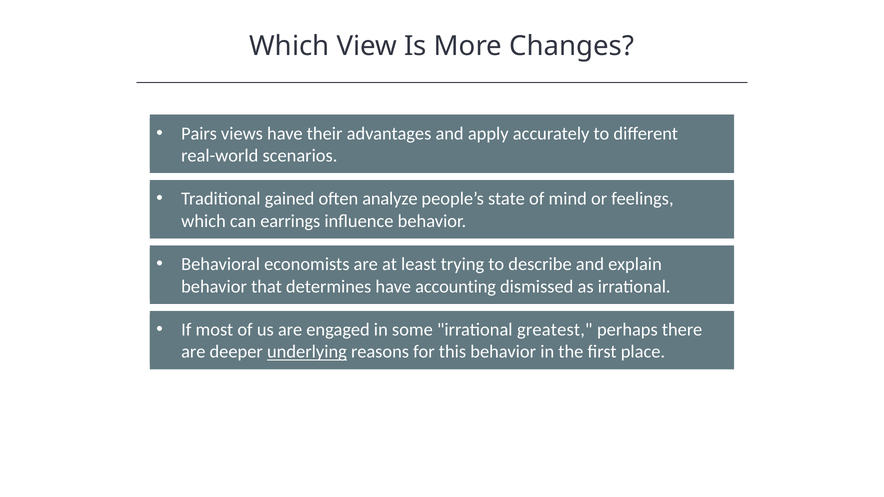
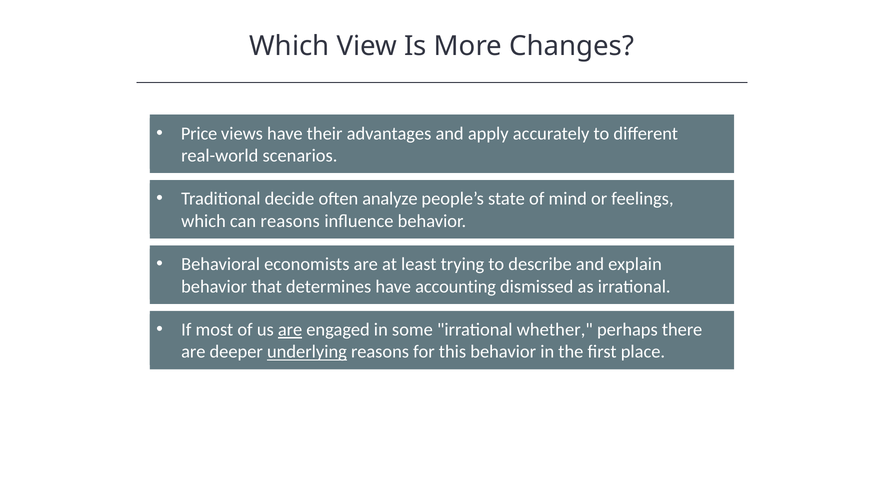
Pairs: Pairs -> Price (199, 134)
gained: gained -> decide (289, 199)
can earrings: earrings -> reasons (290, 221)
are underline: none -> present (290, 330)
greatest: greatest -> whether (555, 330)
